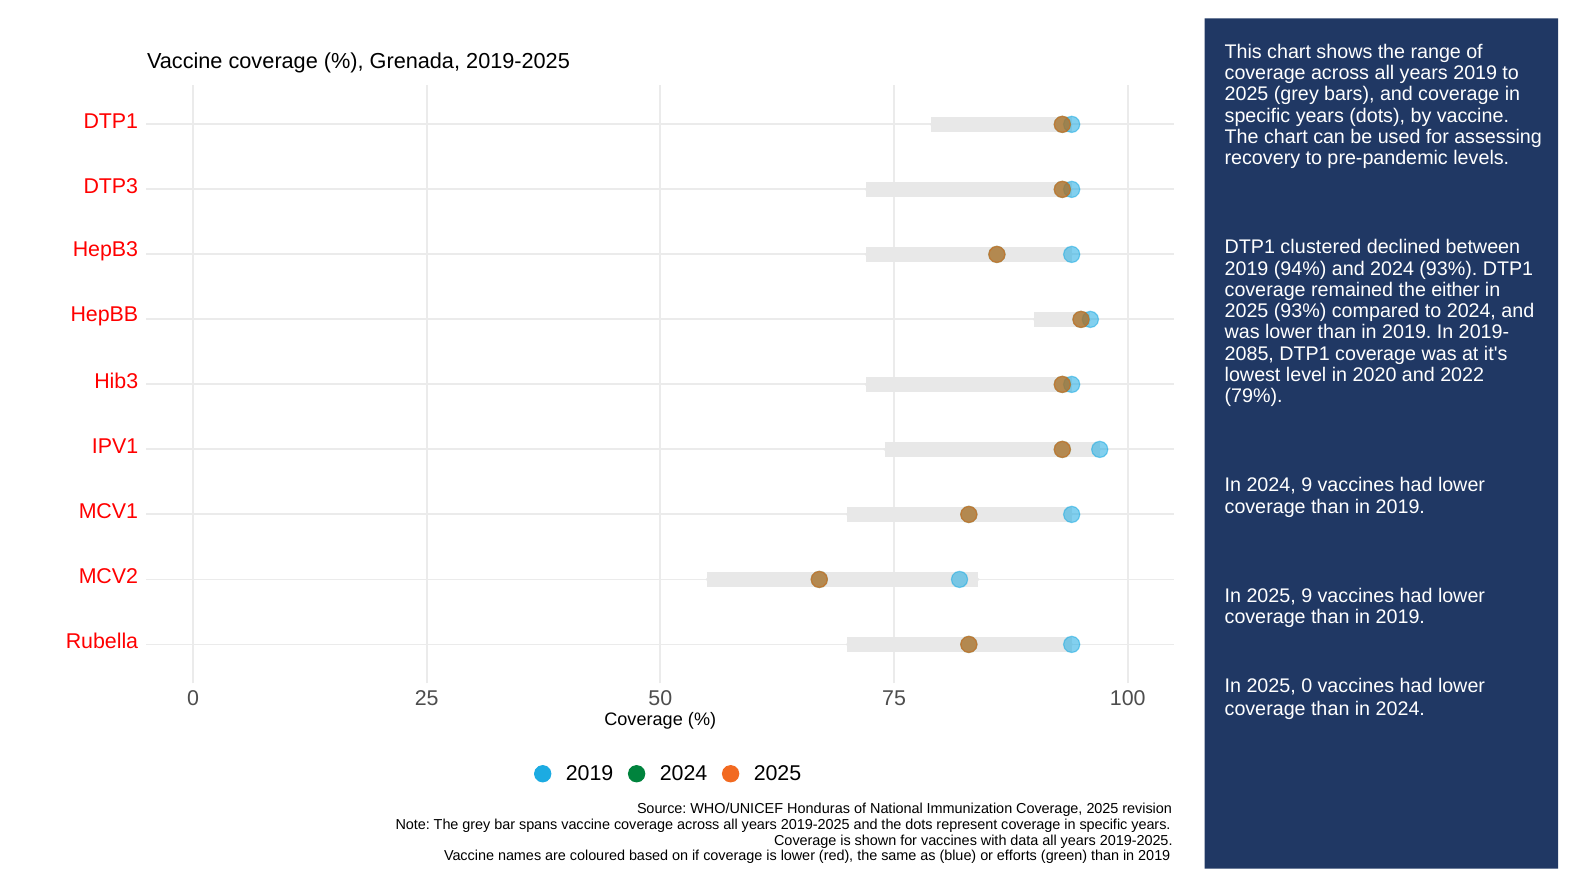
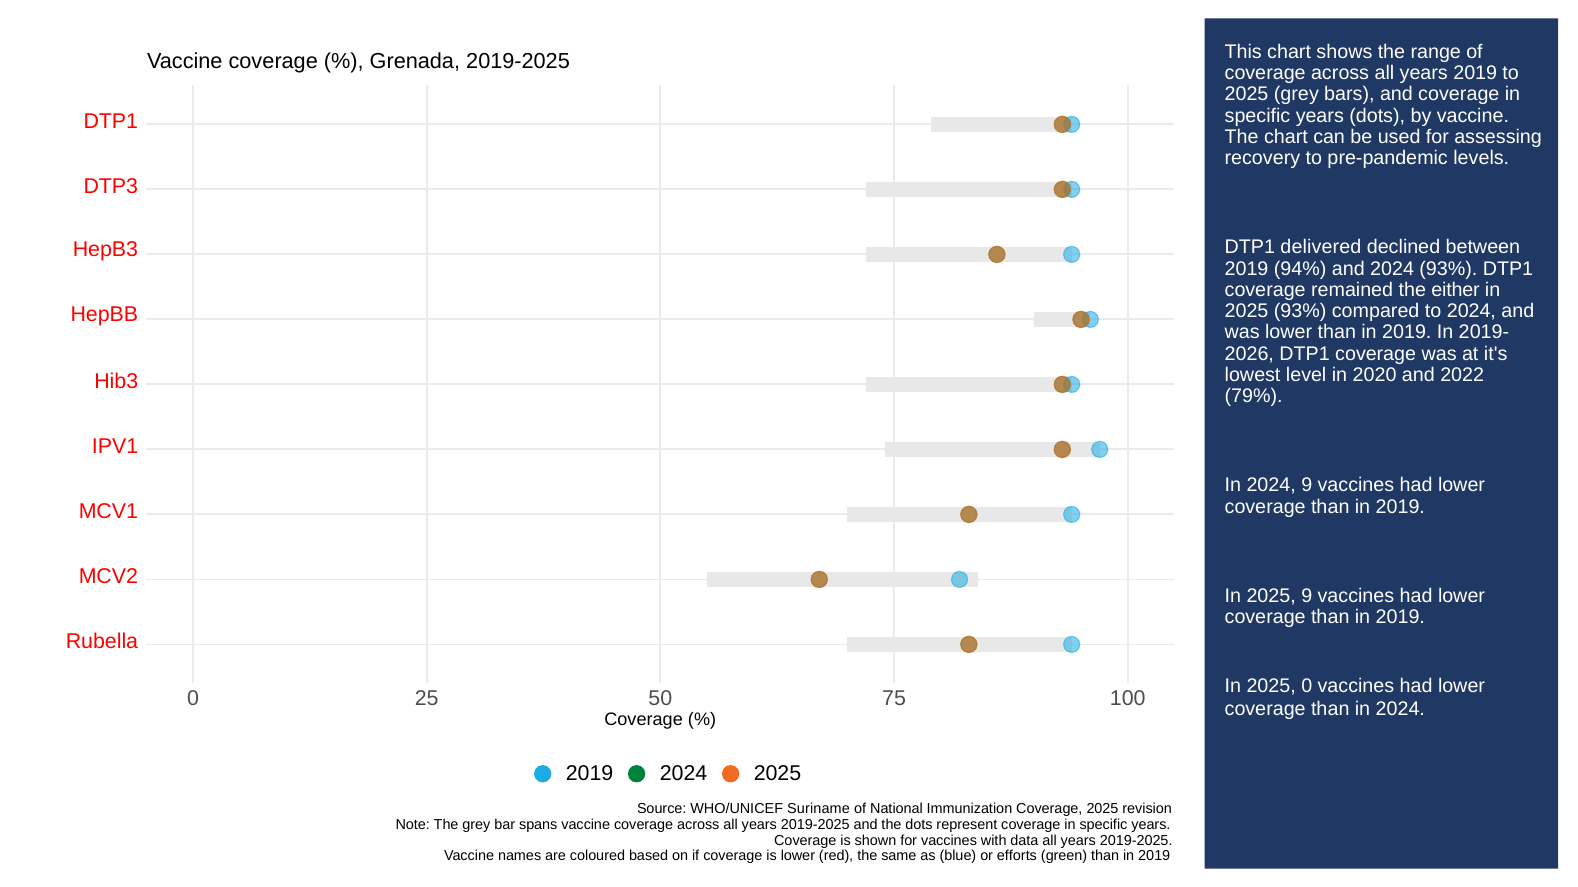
clustered: clustered -> delivered (1321, 248)
2085: 2085 -> 2026 (1249, 354)
Honduras: Honduras -> Suriname (819, 810)
